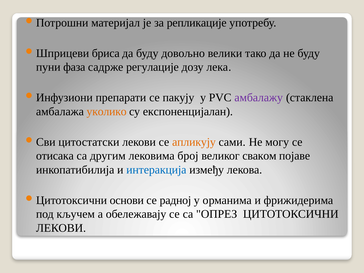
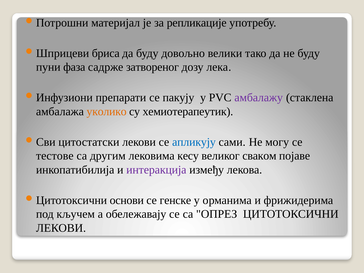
регулације: регулације -> затвореног (152, 67)
експоненцијалан: експоненцијалан -> хемиотерапеутик (188, 112)
апликују colour: orange -> blue (194, 142)
отисака: отисака -> тестове (55, 156)
број: број -> кесу (188, 156)
интеракција colour: blue -> purple (156, 170)
радној: радној -> генске (175, 200)
